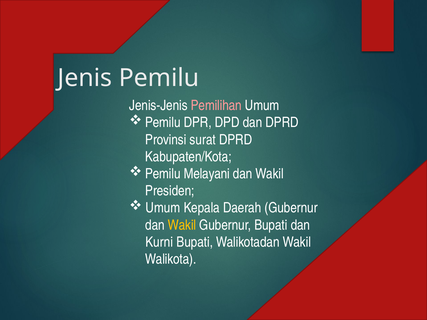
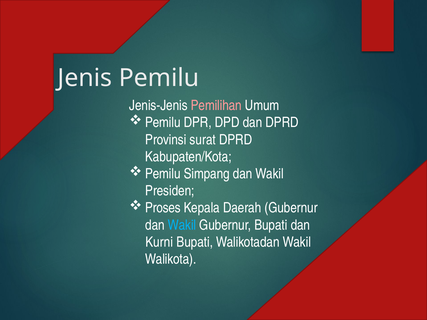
Melayani: Melayani -> Simpang (207, 174)
Umum: Umum -> Proses (163, 208)
Wakil colour: yellow -> light blue (182, 225)
